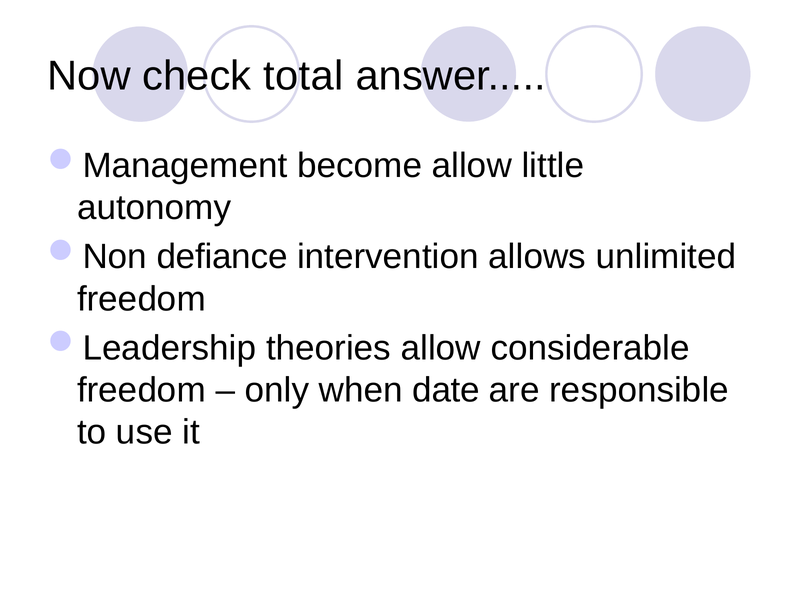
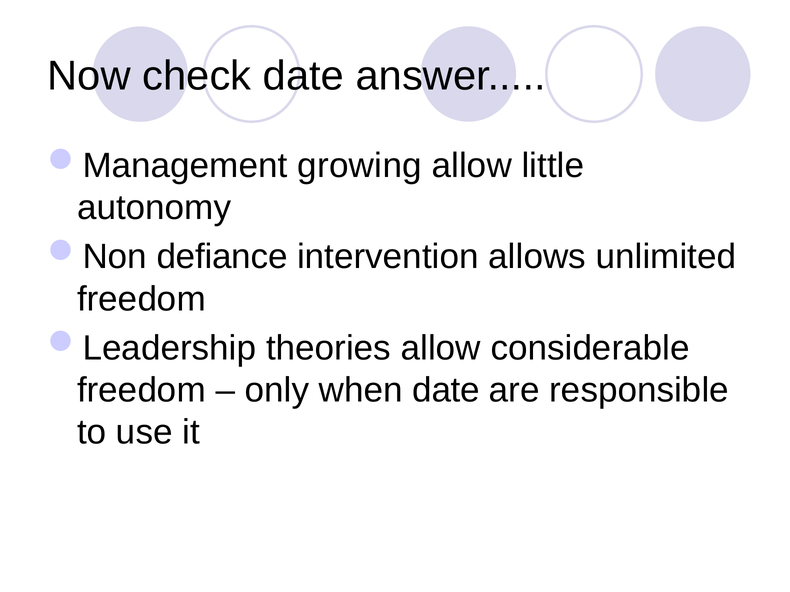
check total: total -> date (303, 76)
become: become -> growing (360, 166)
